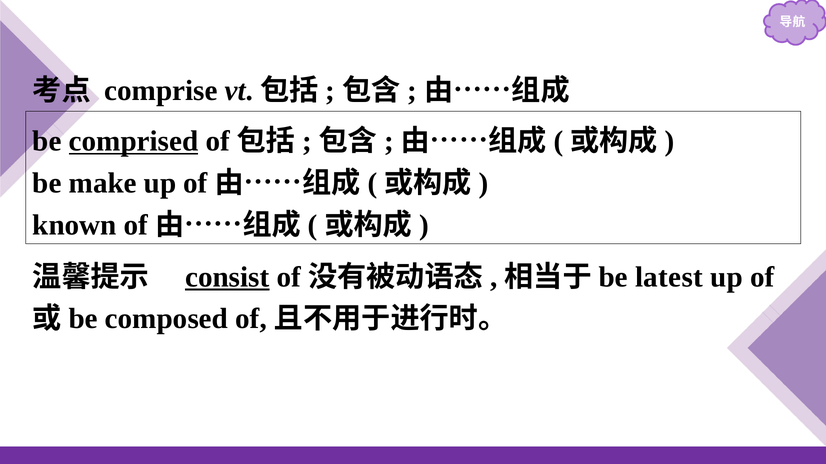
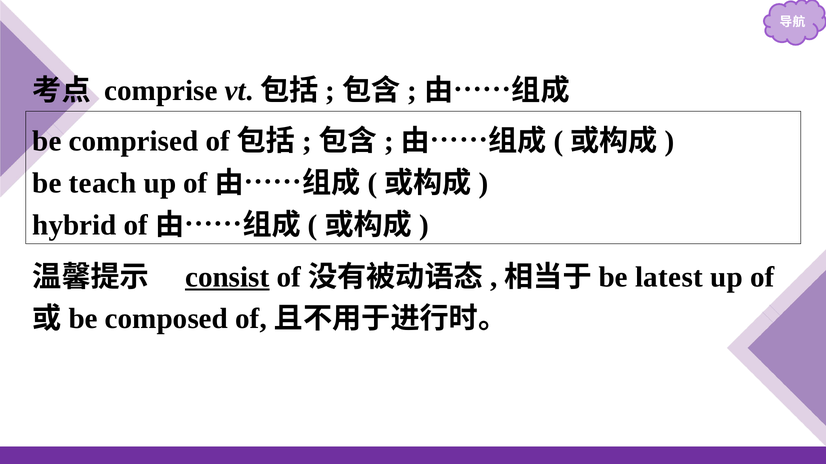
comprised underline: present -> none (133, 141)
make: make -> teach (103, 183)
known: known -> hybrid (74, 225)
